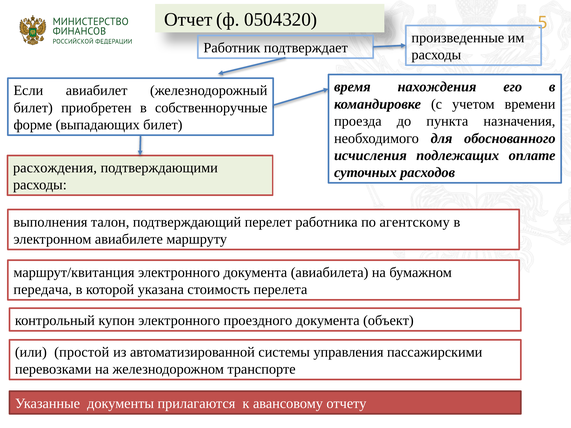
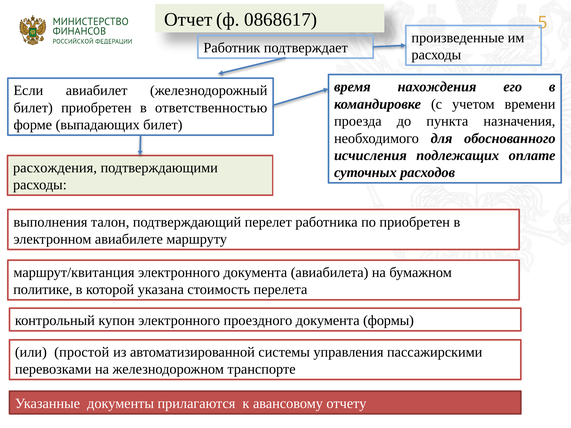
0504320: 0504320 -> 0868617 (281, 20)
собственноручные: собственноручные -> ответственностью (211, 108)
по агентскому: агентскому -> приобретен (415, 222)
передача: передача -> политике (43, 290)
объект: объект -> формы (389, 321)
